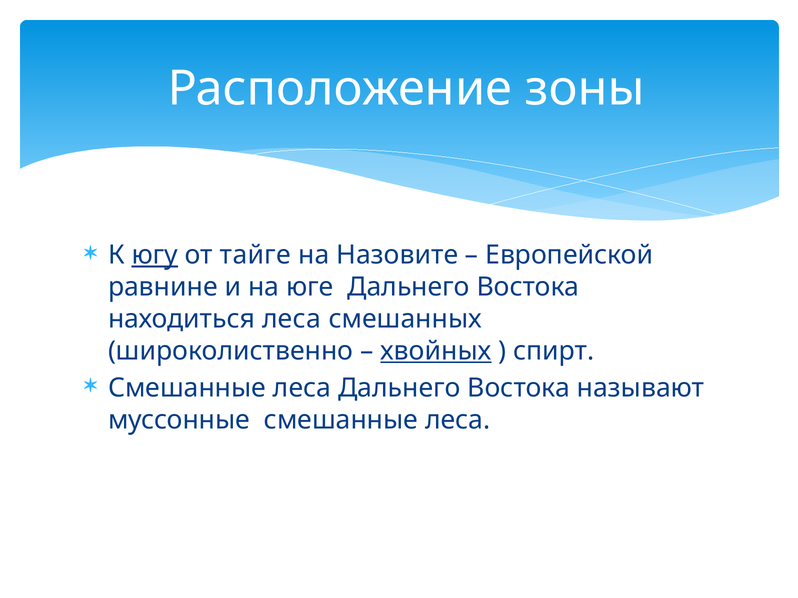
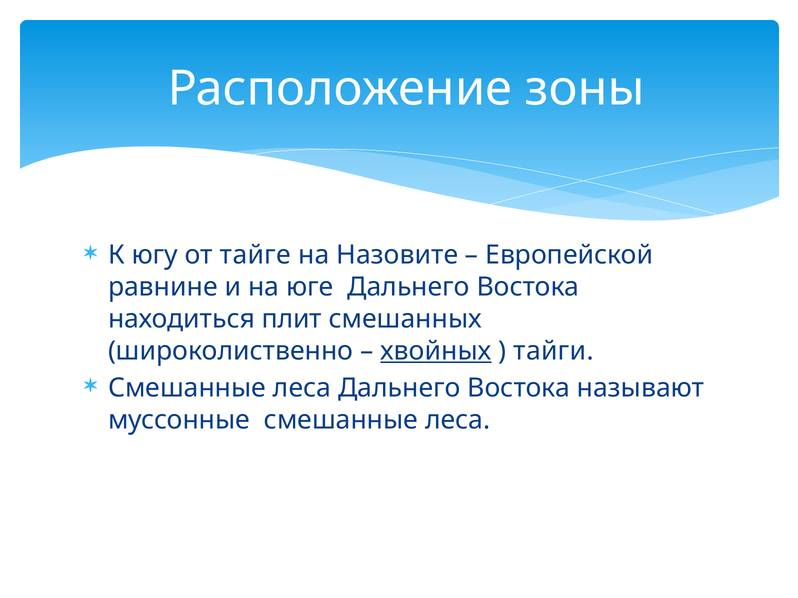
югу underline: present -> none (155, 255)
находиться леса: леса -> плит (292, 319)
спирт: спирт -> тайги (554, 351)
